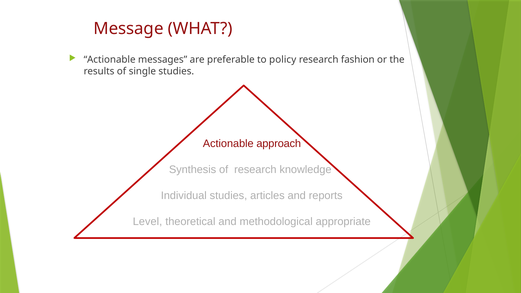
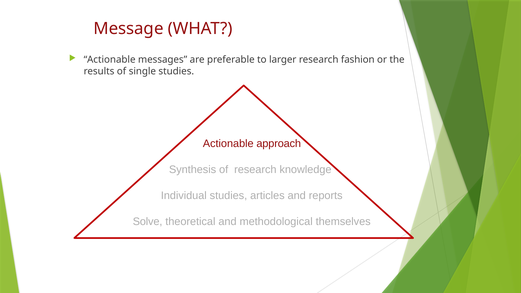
policy: policy -> larger (283, 60)
Level: Level -> Solve (148, 222)
appropriate: appropriate -> themselves (343, 222)
